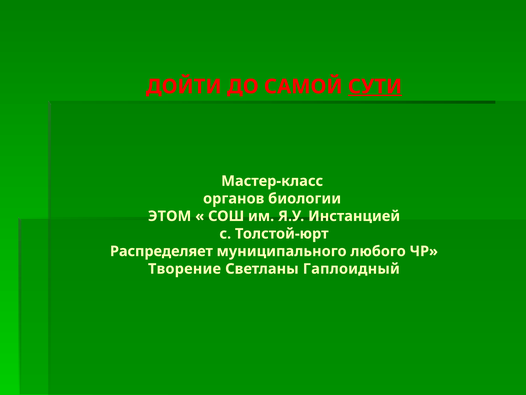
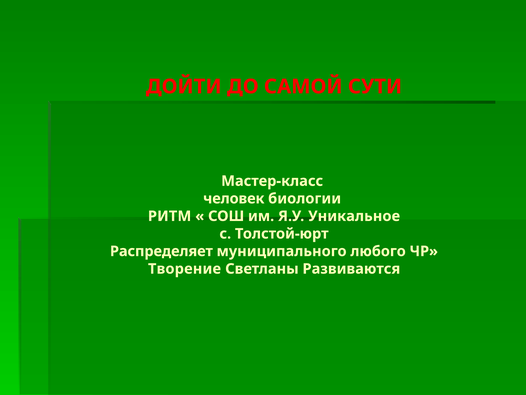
СУТИ underline: present -> none (375, 86)
органов: органов -> человек (234, 198)
ЭТОМ: ЭТОМ -> РИТМ (170, 216)
Инстанцией: Инстанцией -> Уникальное (354, 216)
Гаплоидный: Гаплоидный -> Развиваются (351, 269)
